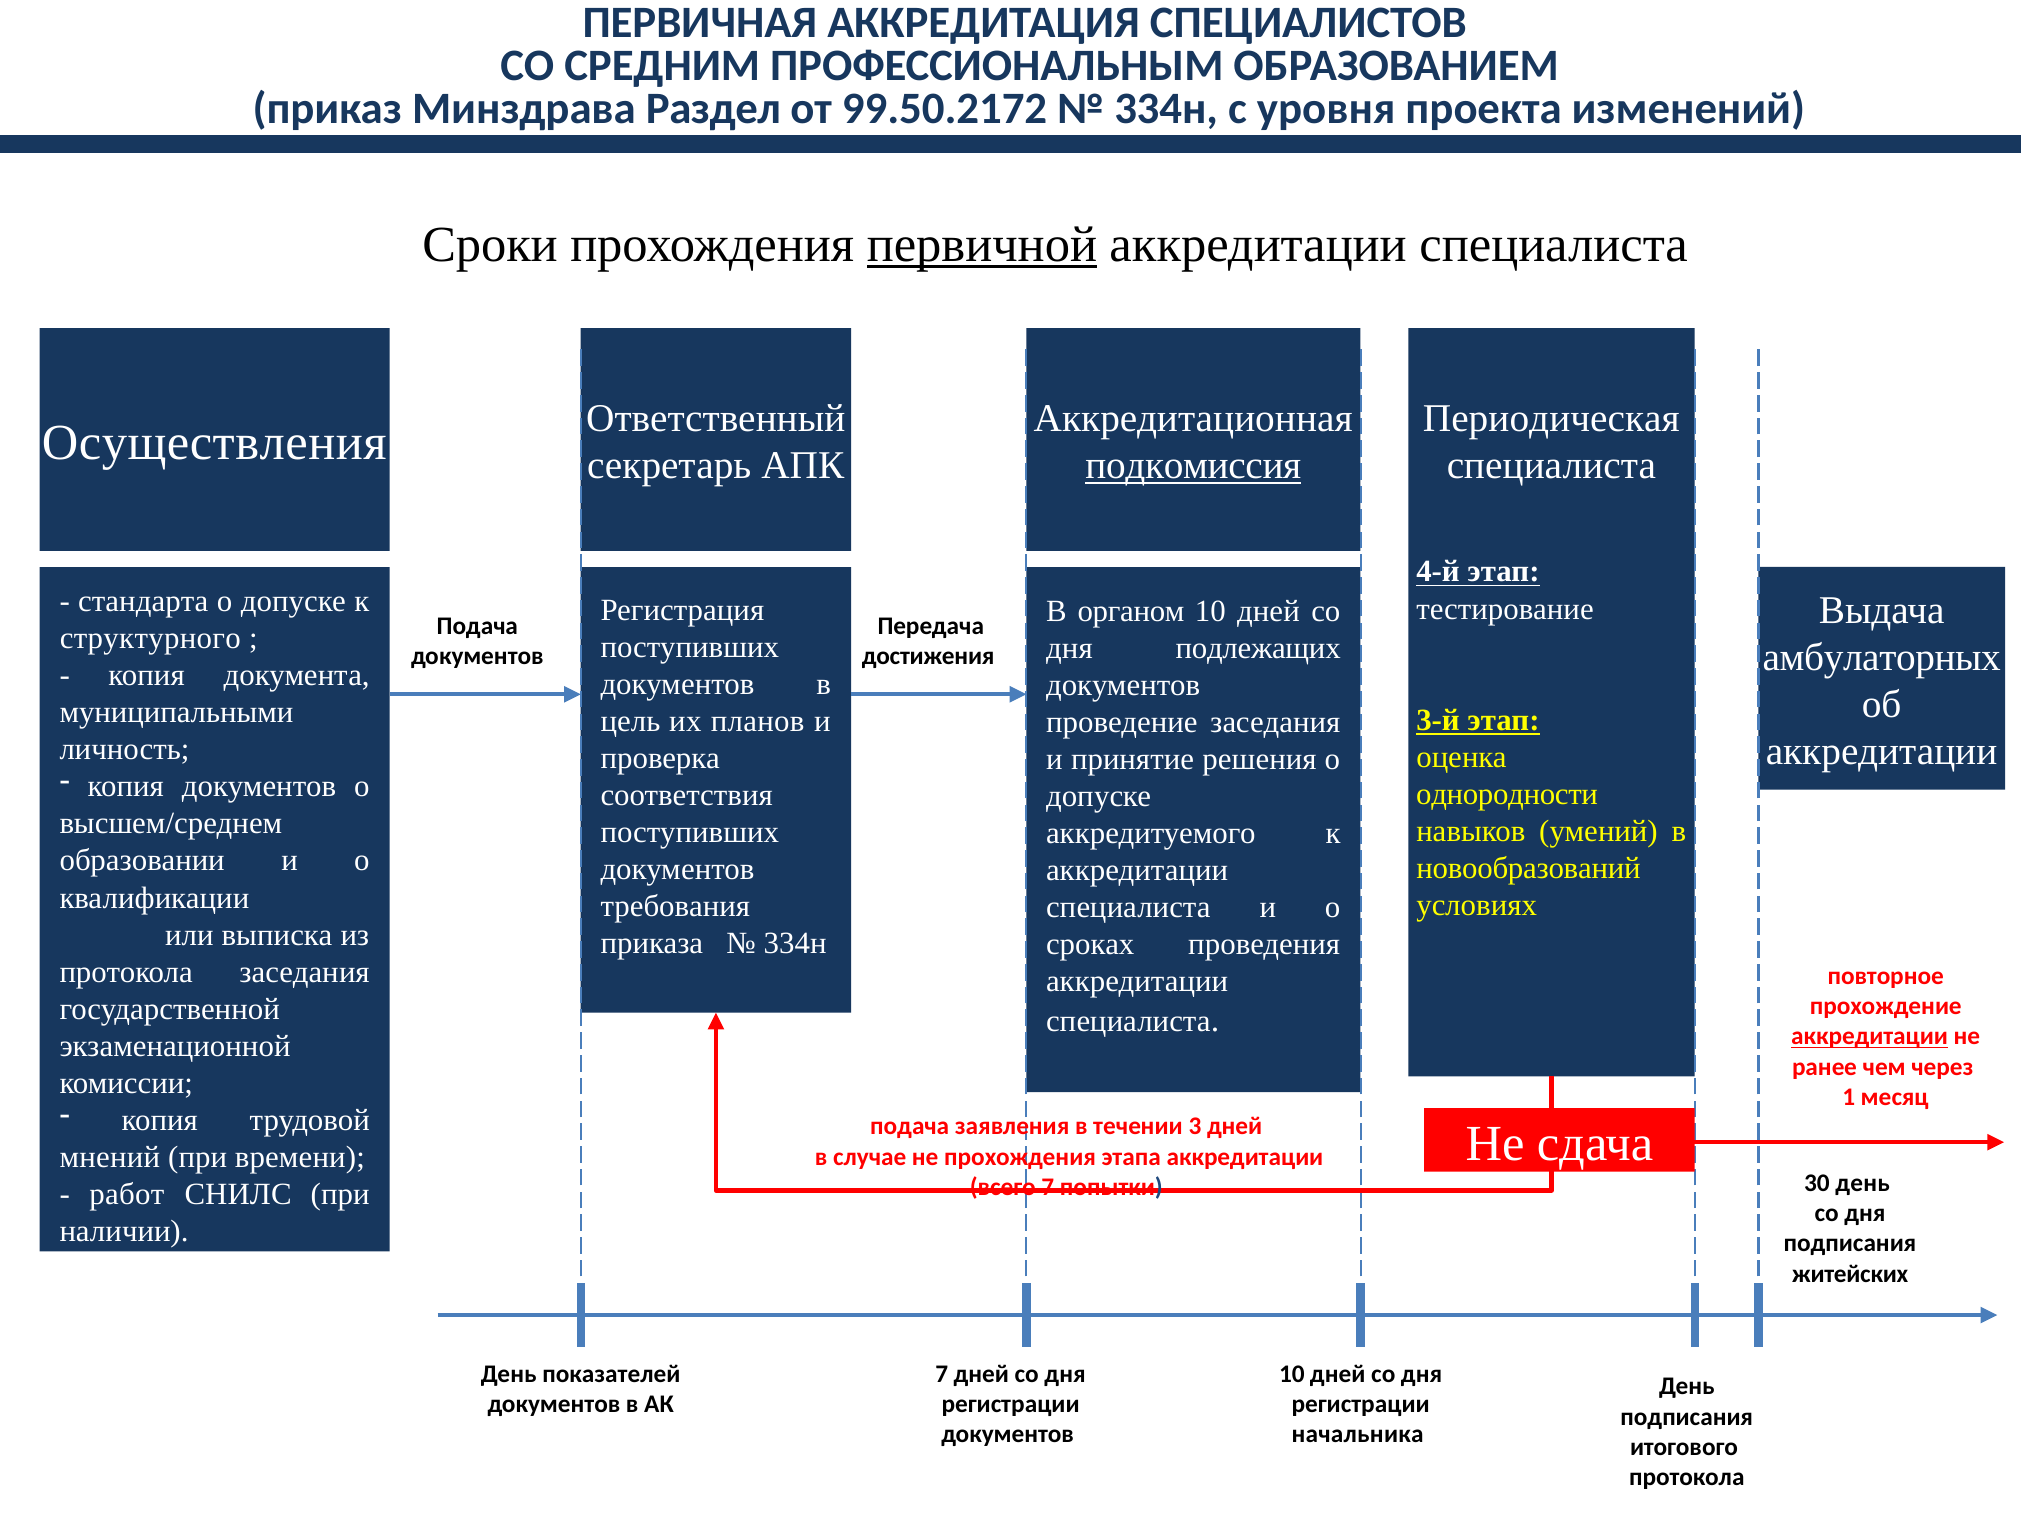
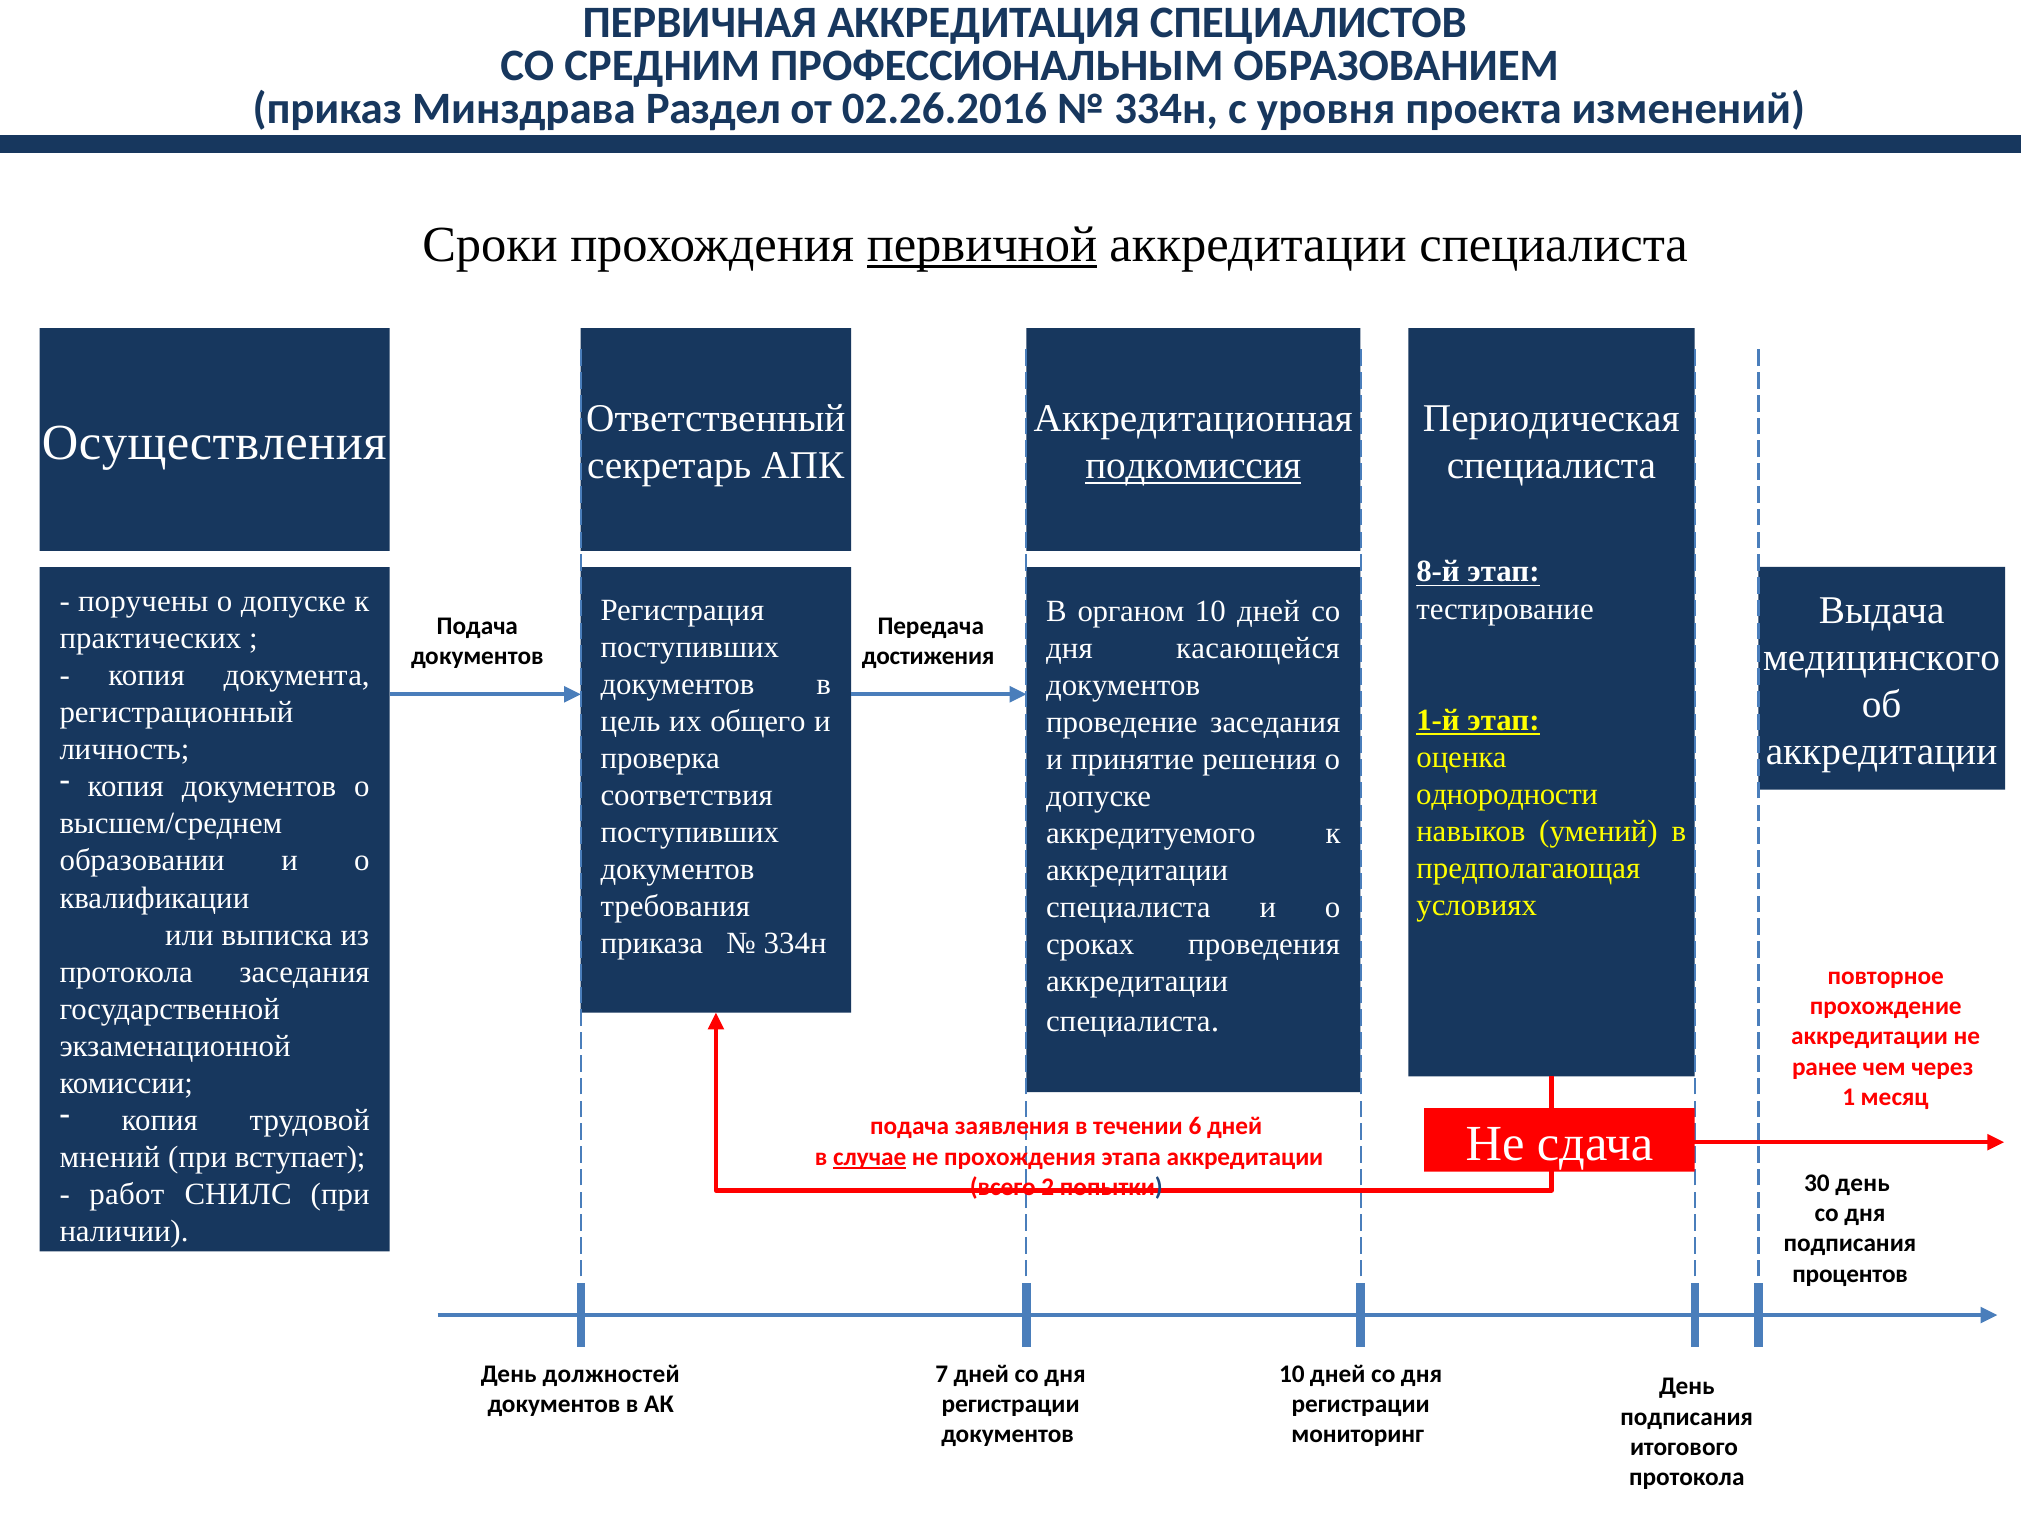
99.50.2172: 99.50.2172 -> 02.26.2016 (945, 109)
4-й: 4-й -> 8-й (1438, 572)
стандарта: стандарта -> поручены (143, 601)
структурного: структурного -> практических (150, 638)
подлежащих: подлежащих -> касающейся (1258, 648)
амбулаторных: амбулаторных -> медицинского (1882, 657)
муниципальными: муниципальными -> регистрационный (176, 712)
3-й: 3-й -> 1-й (1438, 720)
планов: планов -> общего (758, 721)
новообразований: новообразований -> предполагающая (1528, 868)
аккредитации underline: present -> none (1870, 1036)
3: 3 -> 6 (1195, 1126)
времени: времени -> вступает (300, 1157)
случае underline: none -> present (870, 1157)
всего 7: 7 -> 2 (1048, 1187)
житейских: житейских -> процентов (1850, 1274)
показателей: показателей -> должностей (611, 1374)
начальника: начальника -> мониторинг (1358, 1434)
